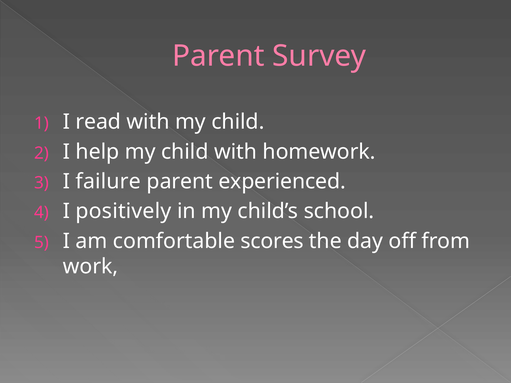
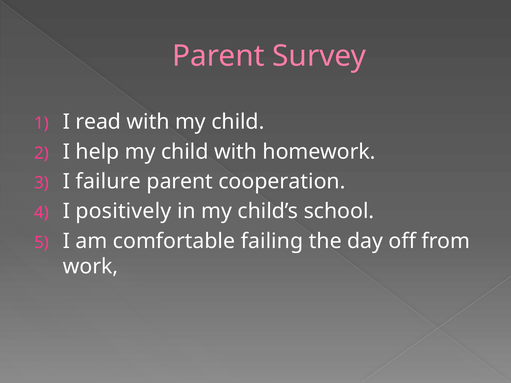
experienced: experienced -> cooperation (282, 182)
scores: scores -> failing (272, 241)
